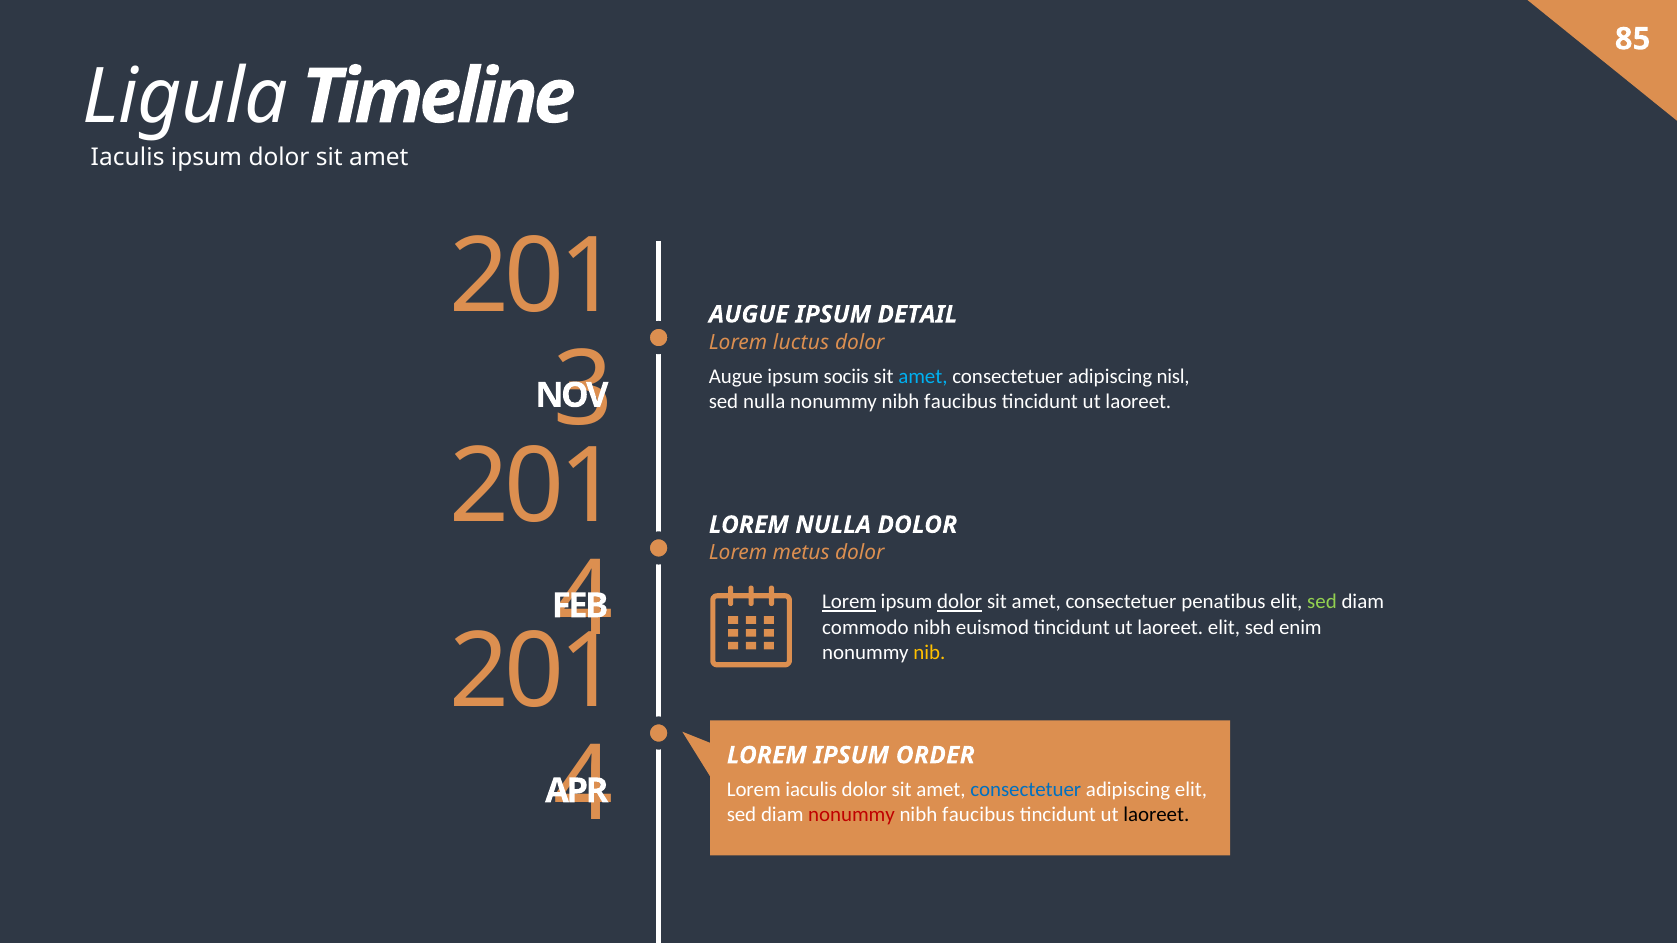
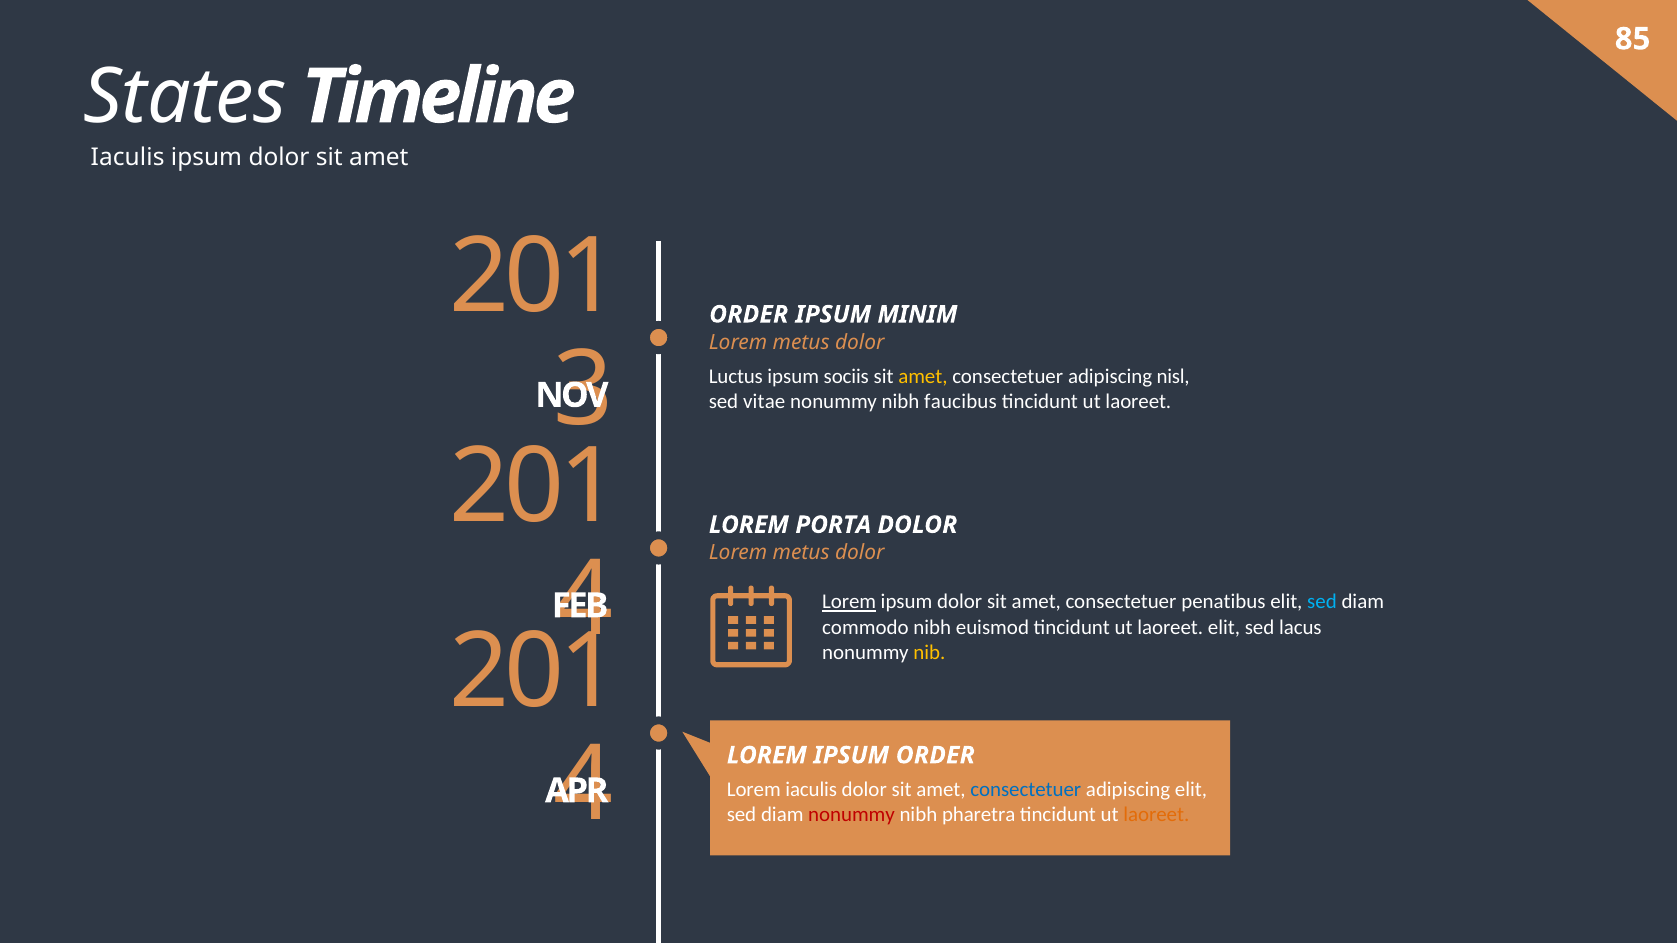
Ligula: Ligula -> States (185, 97)
AUGUE: AUGUE -> ORDER (749, 315)
DETAIL: DETAIL -> MINIM (917, 315)
luctus: luctus -> metus (801, 342)
Augue: Augue -> Luctus (736, 377)
amet colour: light blue -> yellow (923, 377)
sed nulla: nulla -> vitae (764, 402)
LOREM NULLA: NULLA -> PORTA (833, 525)
dolor underline: present -> none (960, 602)
sed colour: light green -> light blue (1322, 602)
enim: enim -> lacus (1300, 627)
faucibus: faucibus -> pharetra (979, 815)
laoreet colour: black -> orange (1156, 815)
